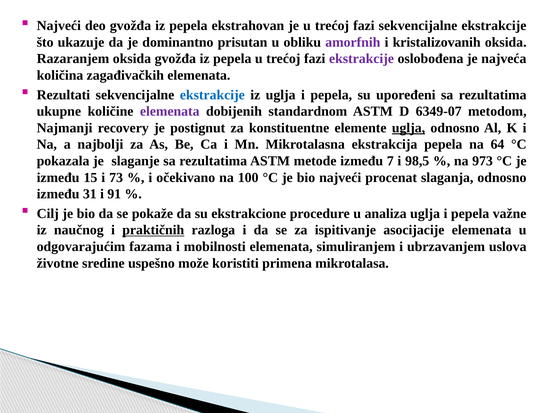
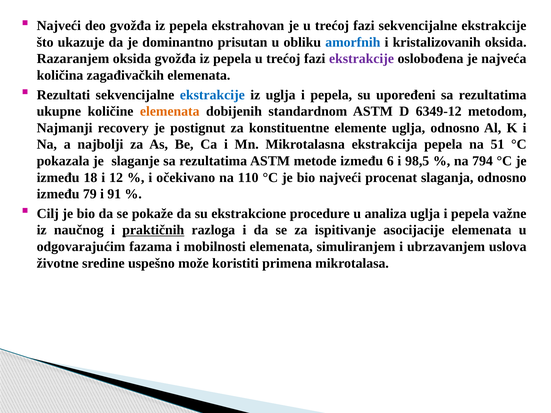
amorfnih colour: purple -> blue (353, 42)
elemenata colour: purple -> orange (170, 111)
6349-07: 6349-07 -> 6349-12 (439, 111)
uglja underline: present -> none (408, 128)
64: 64 -> 51 (497, 145)
7: 7 -> 6 (390, 161)
973: 973 -> 794 (483, 161)
15: 15 -> 18 (90, 178)
73: 73 -> 12 (116, 178)
100: 100 -> 110 (248, 178)
31: 31 -> 79 (90, 194)
